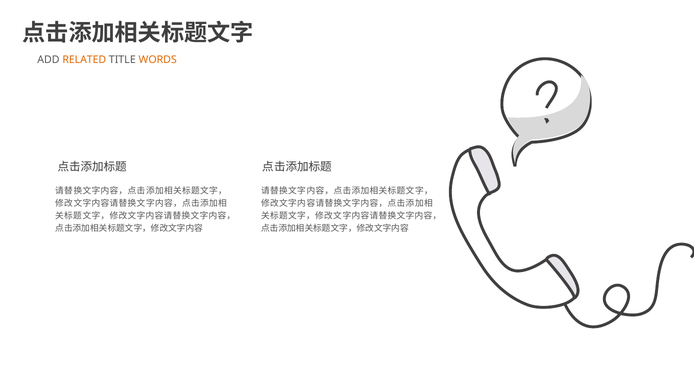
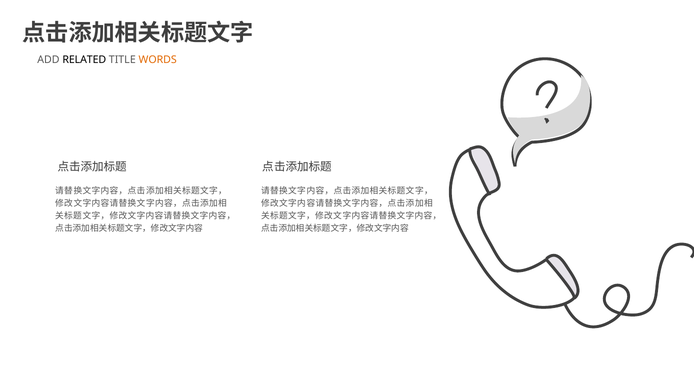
RELATED colour: orange -> black (84, 60)
